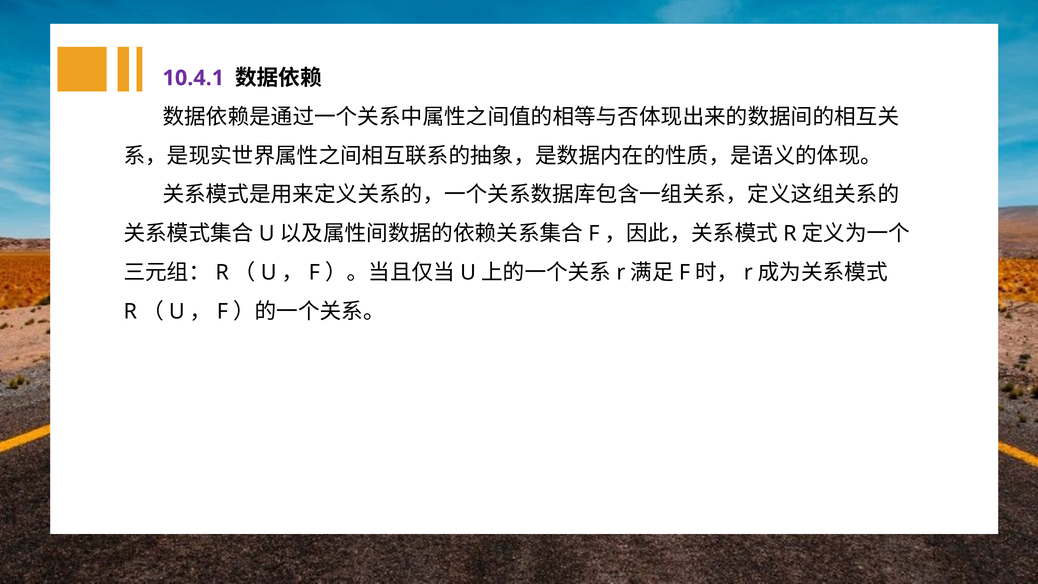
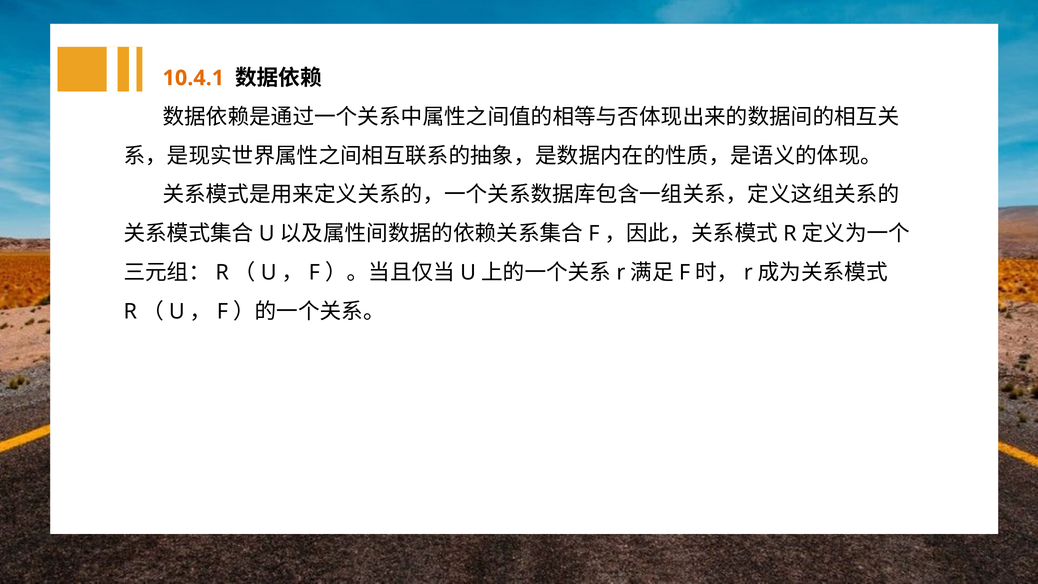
10.4.1 colour: purple -> orange (193, 78)
